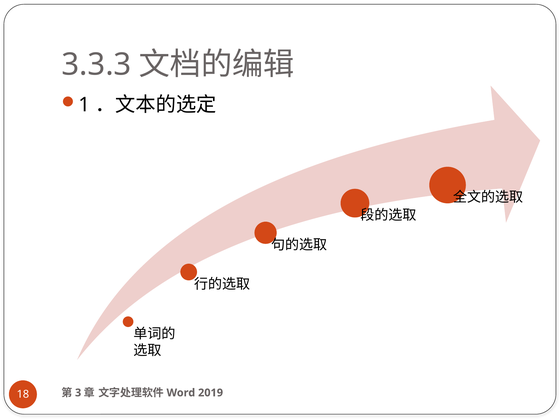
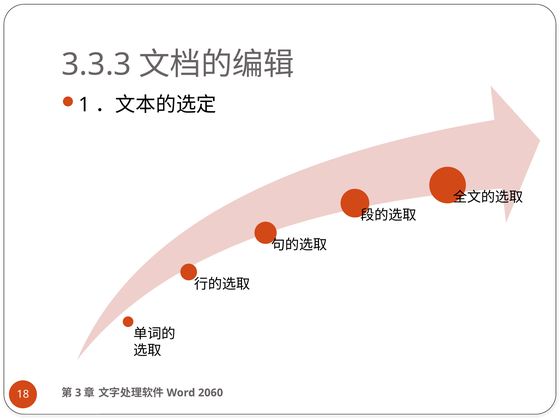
2019: 2019 -> 2060 (211, 393)
